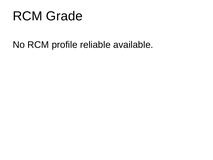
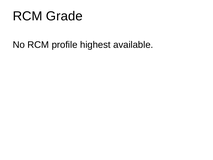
reliable: reliable -> highest (95, 45)
